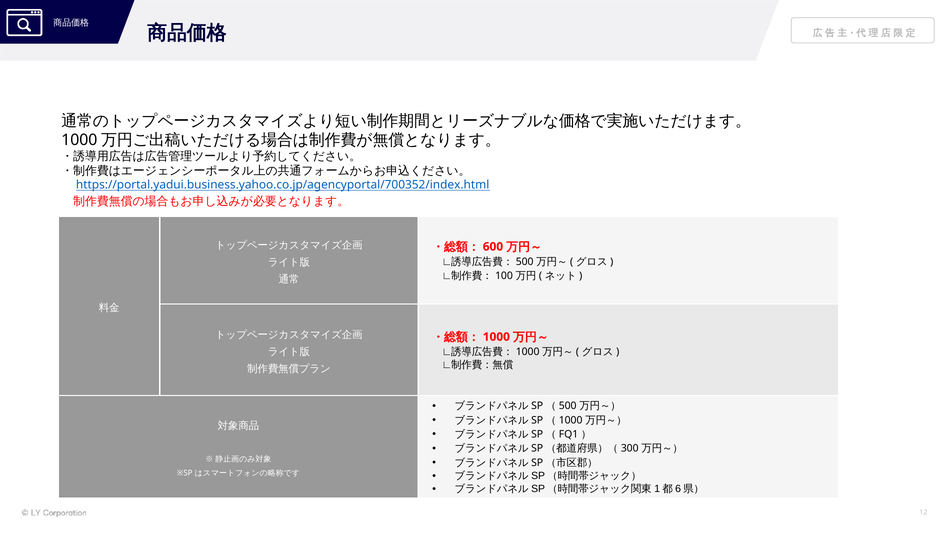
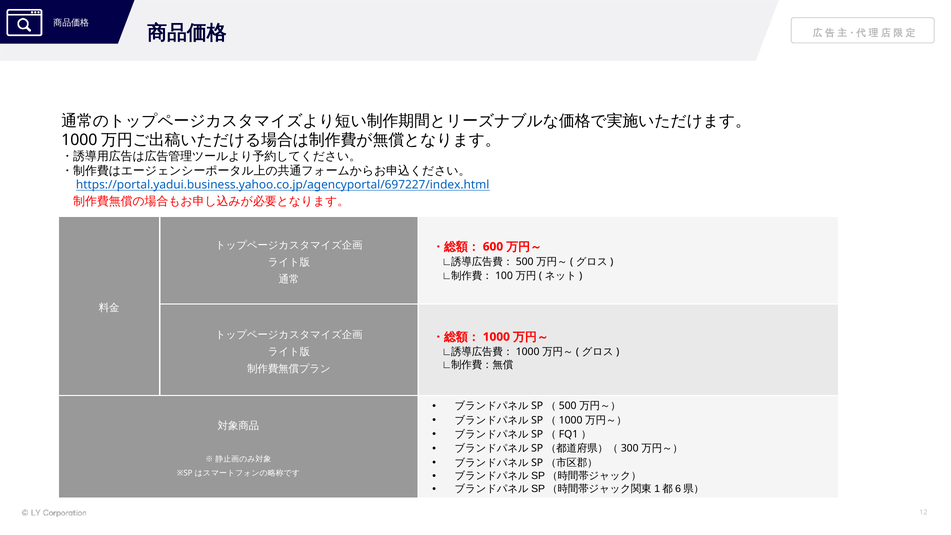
https://portal.yadui.business.yahoo.co.jp/agencyportal/700352/index.html: https://portal.yadui.business.yahoo.co.jp/agencyportal/700352/index.html -> https://portal.yadui.business.yahoo.co.jp/agencyportal/697227/index.html (283, 185)
